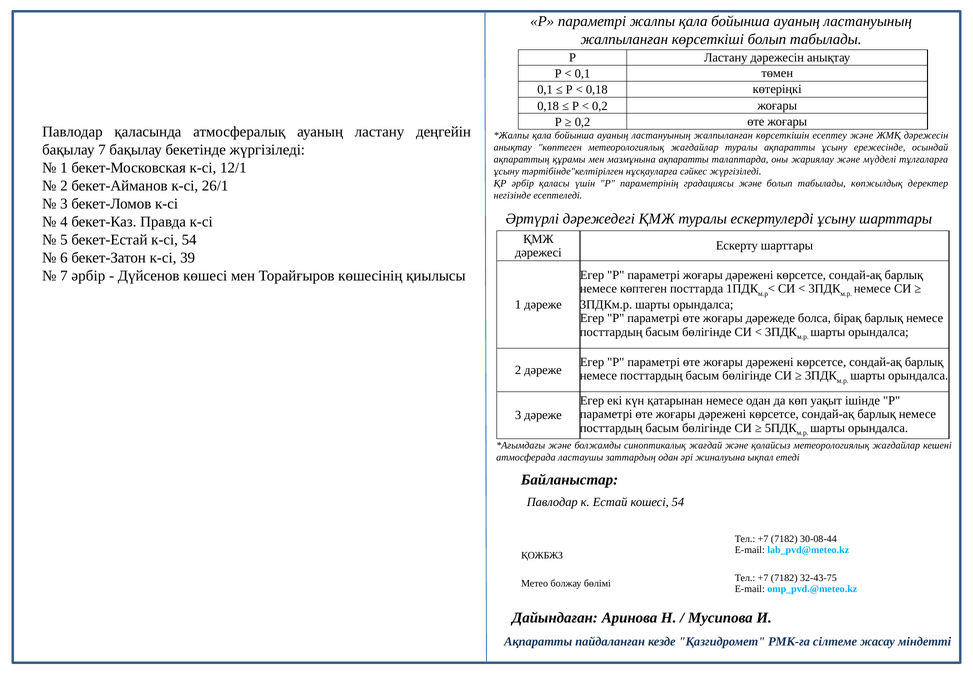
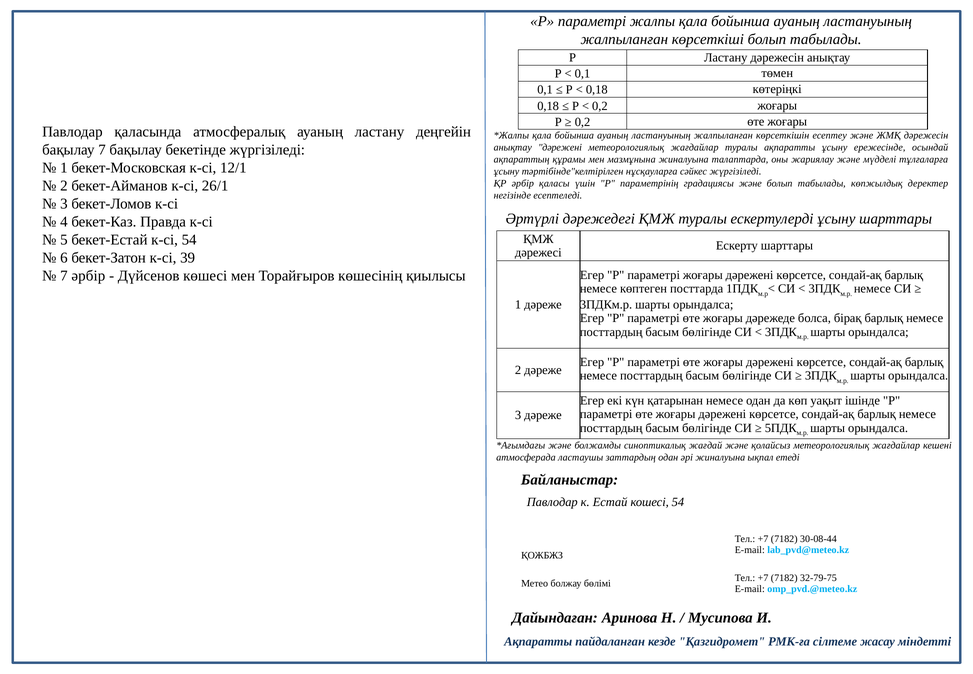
анықтау көптеген: көптеген -> дәрежені (560, 147)
мазмұнына ақпаратты: ақпаратты -> жиналуына (684, 159)
32-43-75: 32-43-75 -> 32-79-75 (818, 577)
